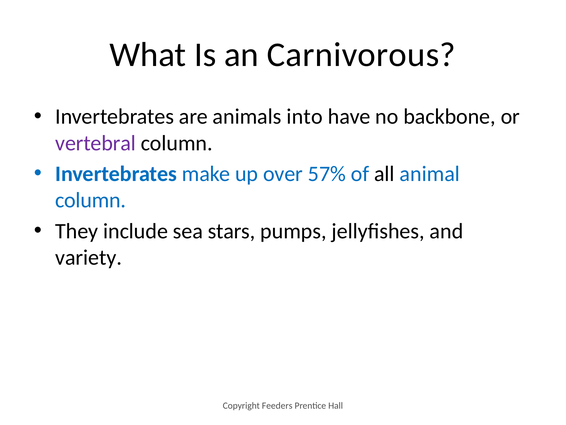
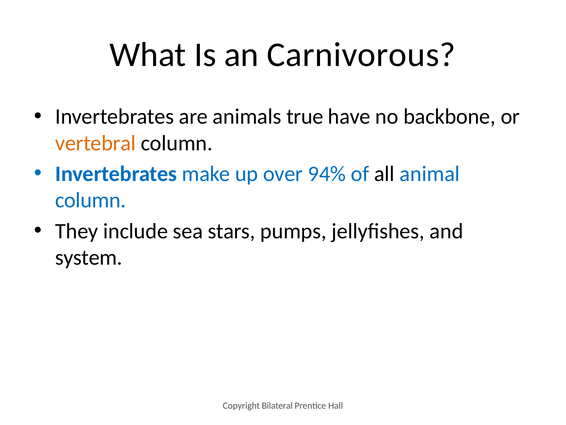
into: into -> true (305, 117)
vertebral colour: purple -> orange (96, 143)
57%: 57% -> 94% (327, 174)
variety: variety -> system (89, 257)
Feeders: Feeders -> Bilateral (277, 405)
